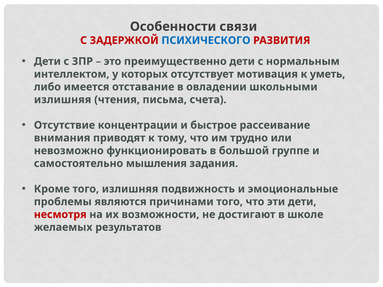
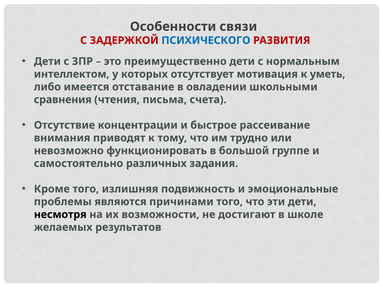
излишняя: излишняя -> сравнения (63, 100)
мышления: мышления -> различных (156, 164)
несмотря colour: red -> black (60, 215)
